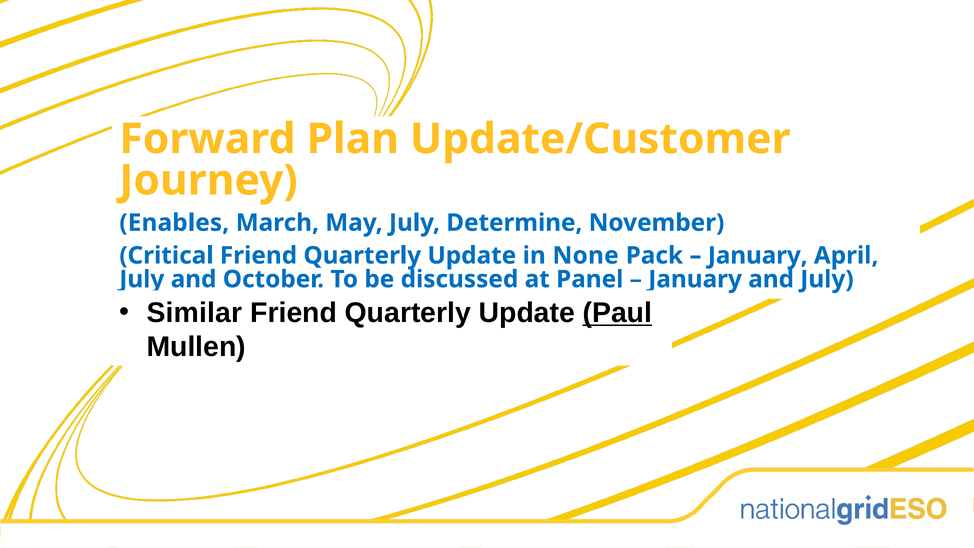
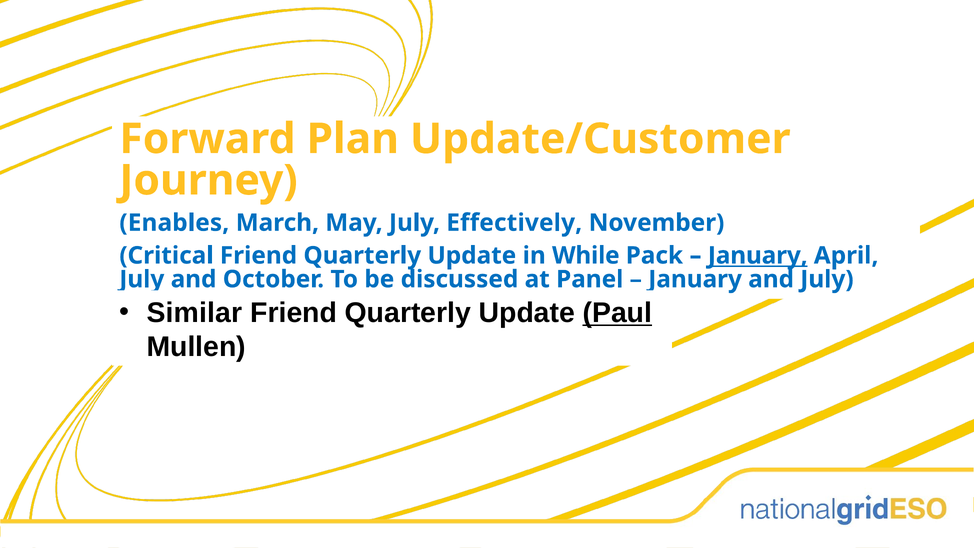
Determine: Determine -> Effectively (514, 223)
None: None -> While (586, 256)
January underline: none -> present (758, 256)
